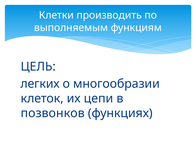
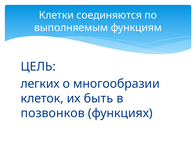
производить: производить -> соединяются (109, 15)
цепи: цепи -> быть (98, 98)
